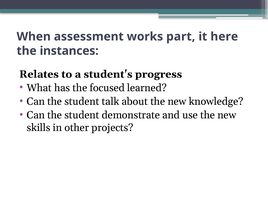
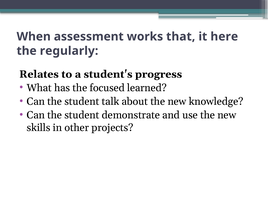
part: part -> that (181, 37)
instances: instances -> regularly (69, 51)
